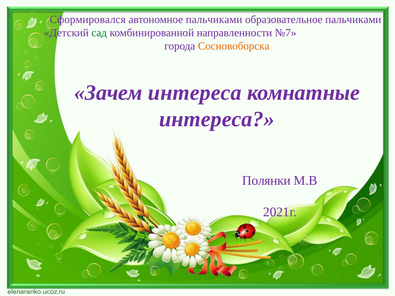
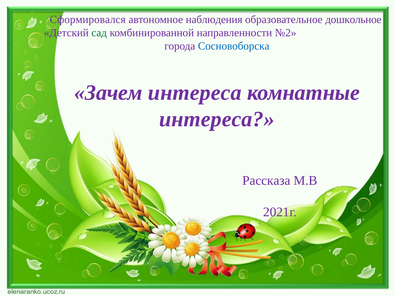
автономное пальчиками: пальчиками -> наблюдения (214, 20)
образовательное пальчиками: пальчиками -> дошкольное (353, 20)
№7: №7 -> №2 (286, 33)
Сосновоборска colour: orange -> blue (234, 46)
Полянки: Полянки -> Рассказа (266, 181)
